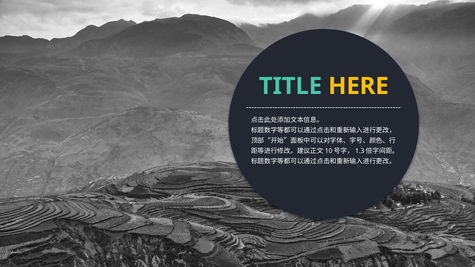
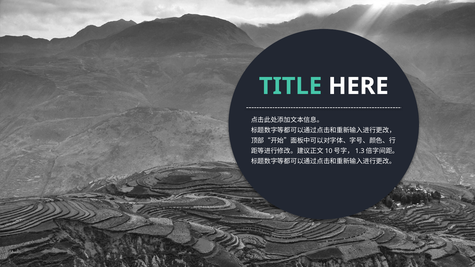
HERE colour: yellow -> white (358, 86)
